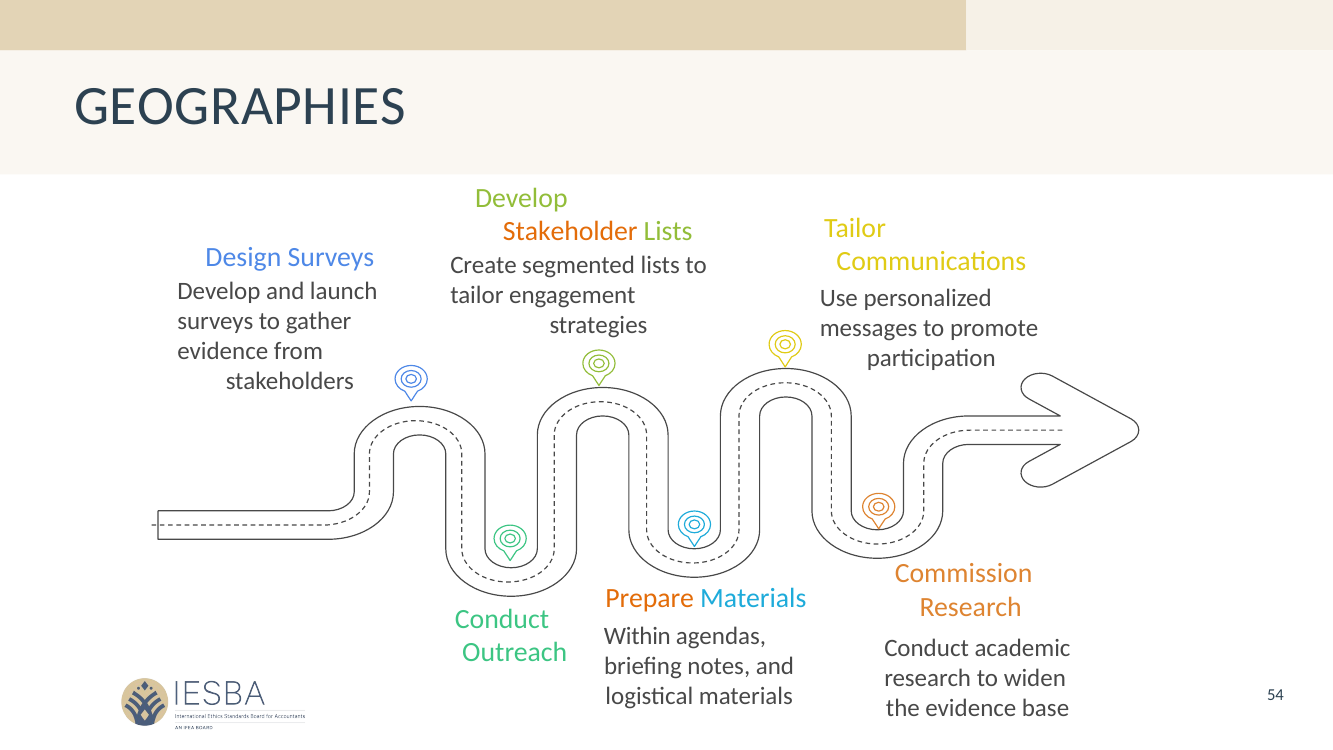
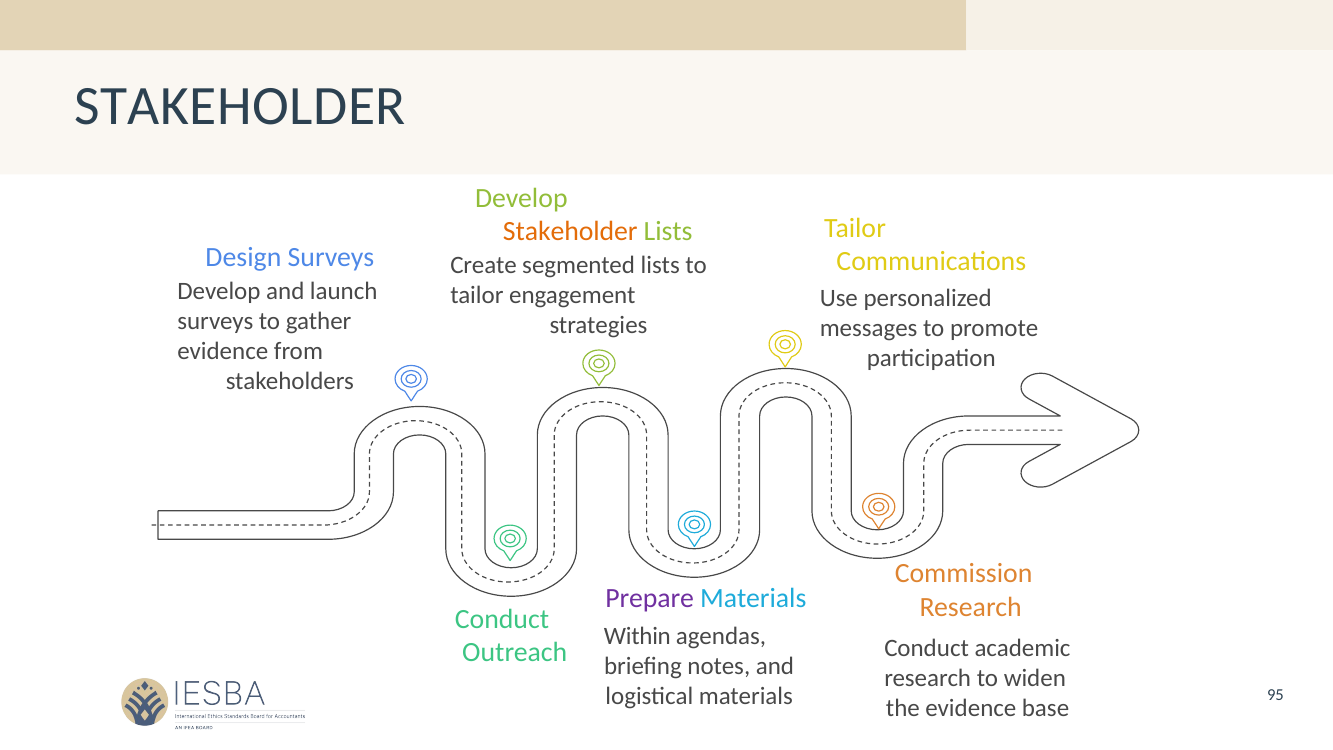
GEOGRAPHIES: GEOGRAPHIES -> STAKEHOLDER (240, 106)
Prepare colour: orange -> purple (650, 598)
54: 54 -> 95 (1275, 695)
